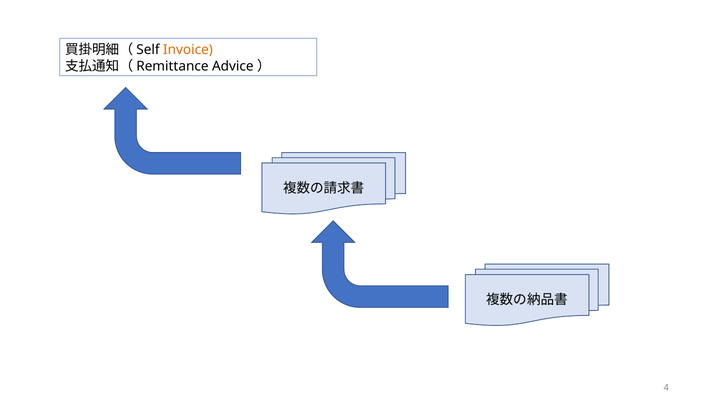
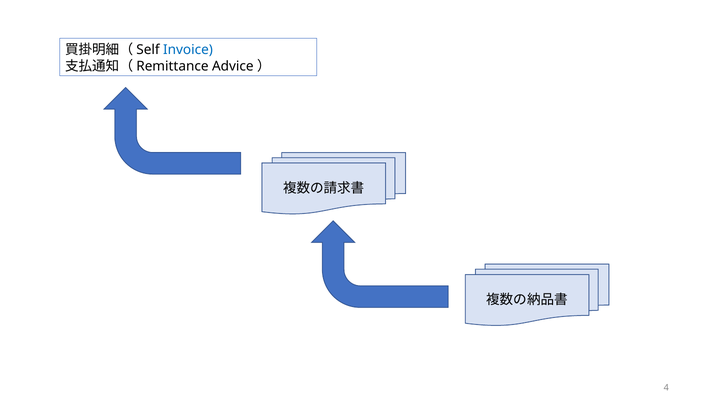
Invoice colour: orange -> blue (188, 50)
